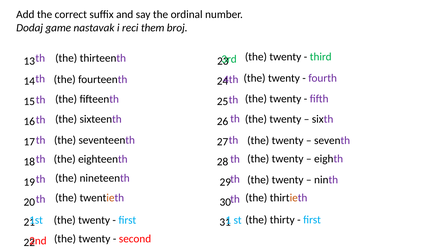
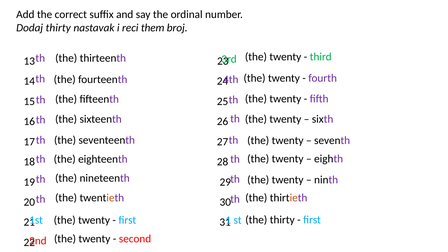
Dodaj game: game -> thirty (58, 28)
